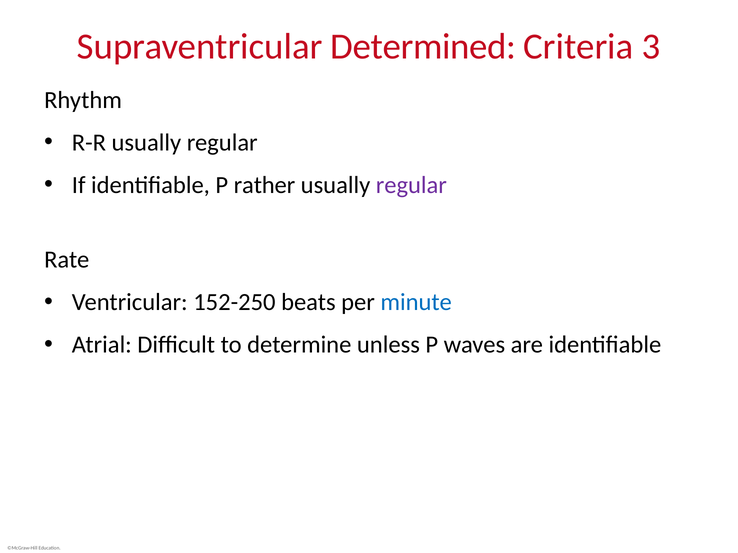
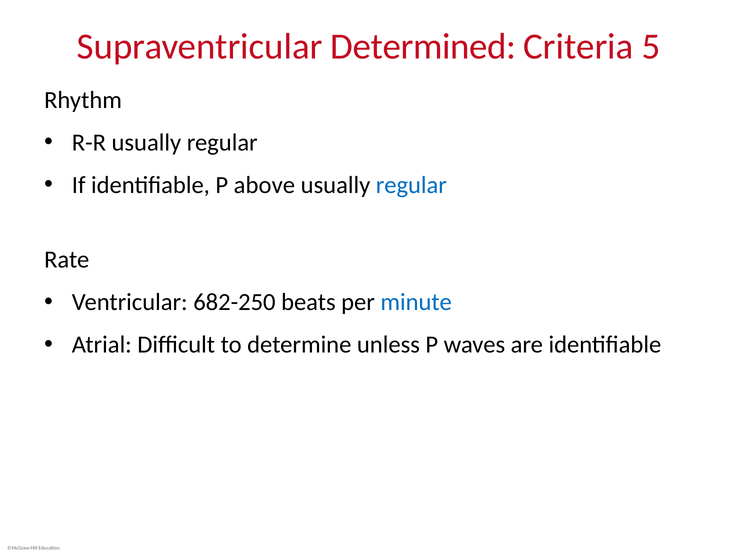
3: 3 -> 5 (651, 47)
rather: rather -> above (264, 185)
regular colour: purple -> blue (411, 185)
152-250: 152-250 -> 682-250 (234, 303)
